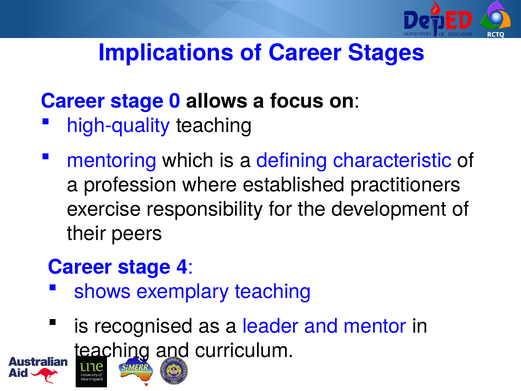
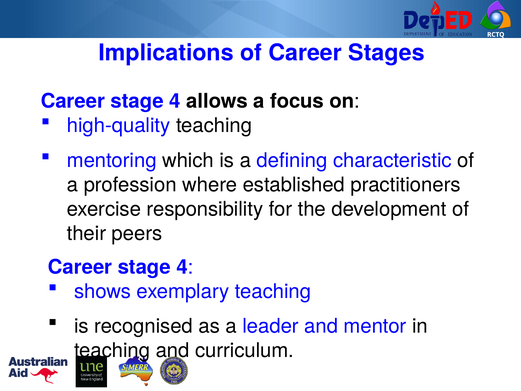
0: 0 -> 4 (175, 101)
